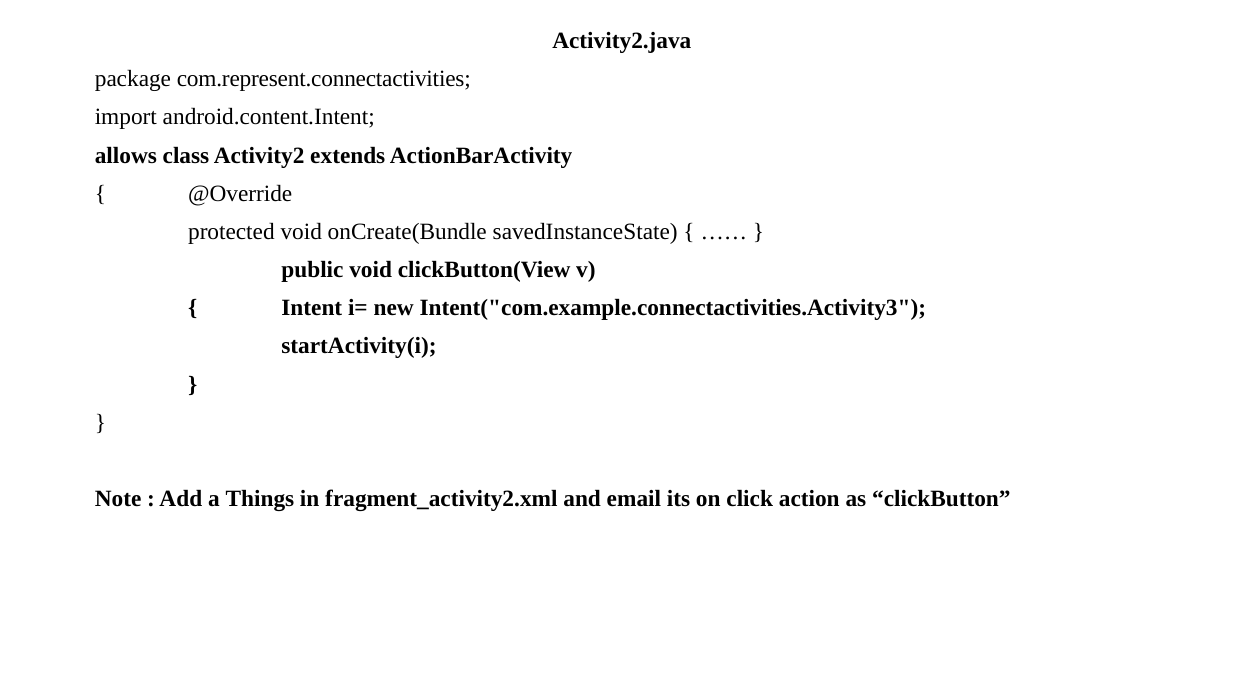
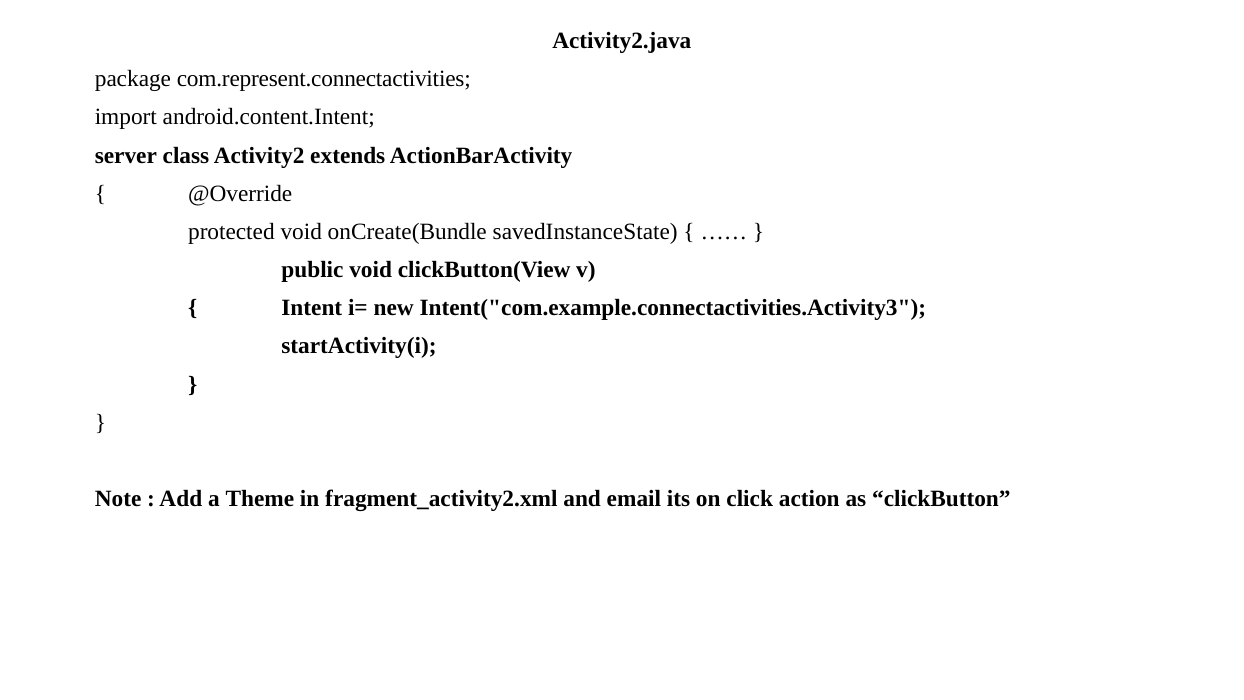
allows: allows -> server (126, 155)
Things: Things -> Theme (260, 499)
